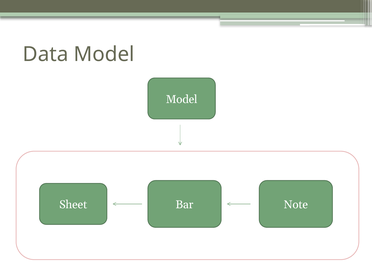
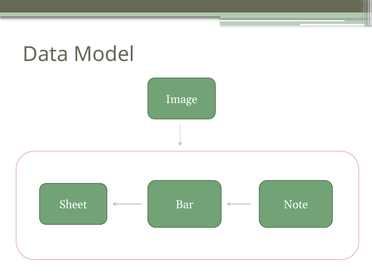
Model: Model -> Image (182, 99)
